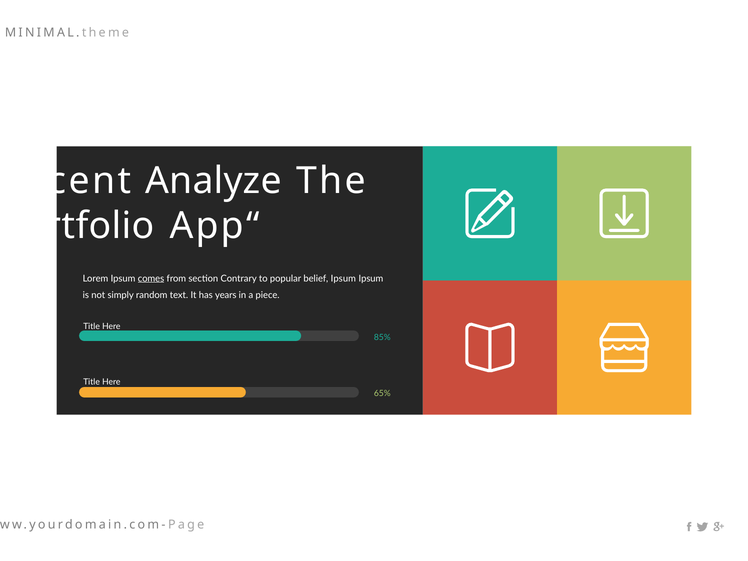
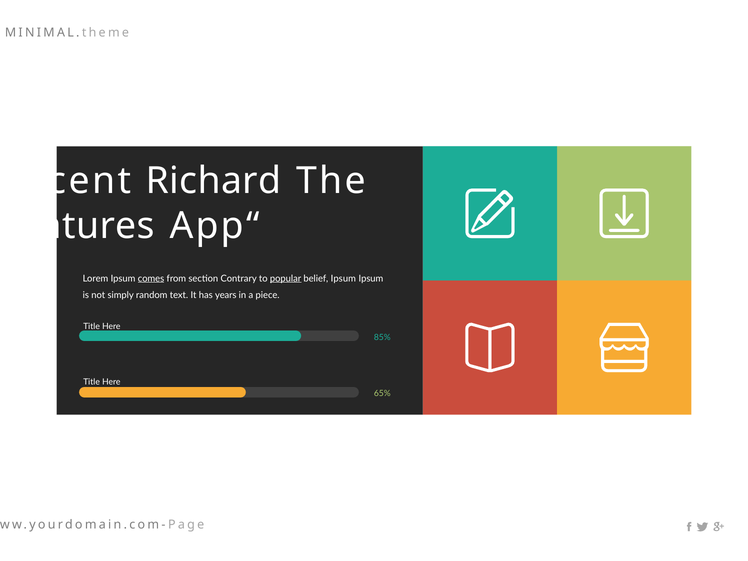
Analyze: Analyze -> Richard (213, 181)
Portfolio: Portfolio -> Features (77, 226)
popular underline: none -> present (286, 278)
